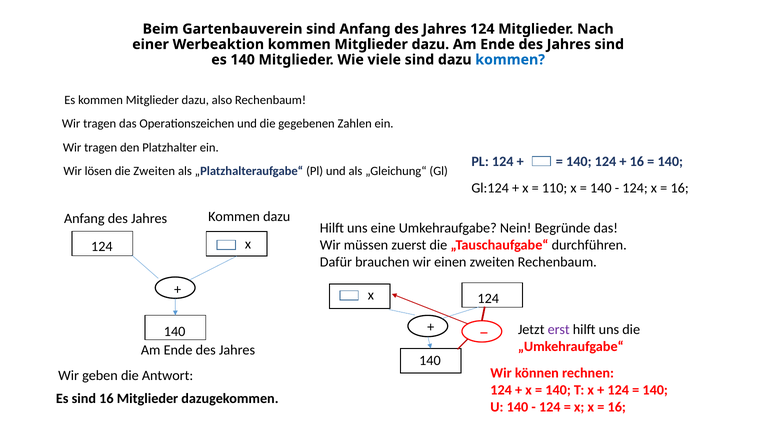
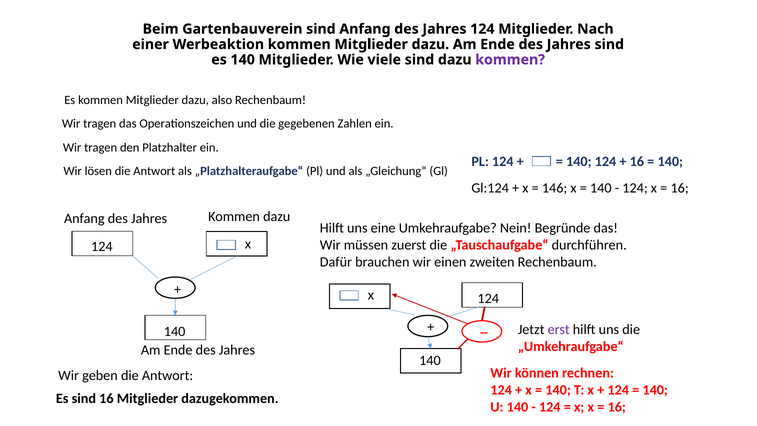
kommen colour: blue -> purple (510, 60)
lösen die Zweiten: Zweiten -> Antwort (154, 171)
110: 110 -> 146 (555, 188)
